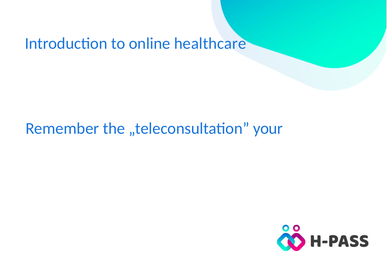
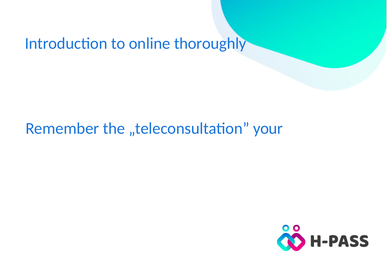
healthcare: healthcare -> thoroughly (210, 43)
